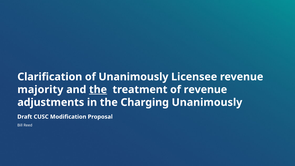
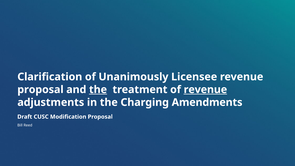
majority: majority -> proposal (40, 90)
revenue underline: none -> present (205, 90)
Charging Unanimously: Unanimously -> Amendments (207, 102)
